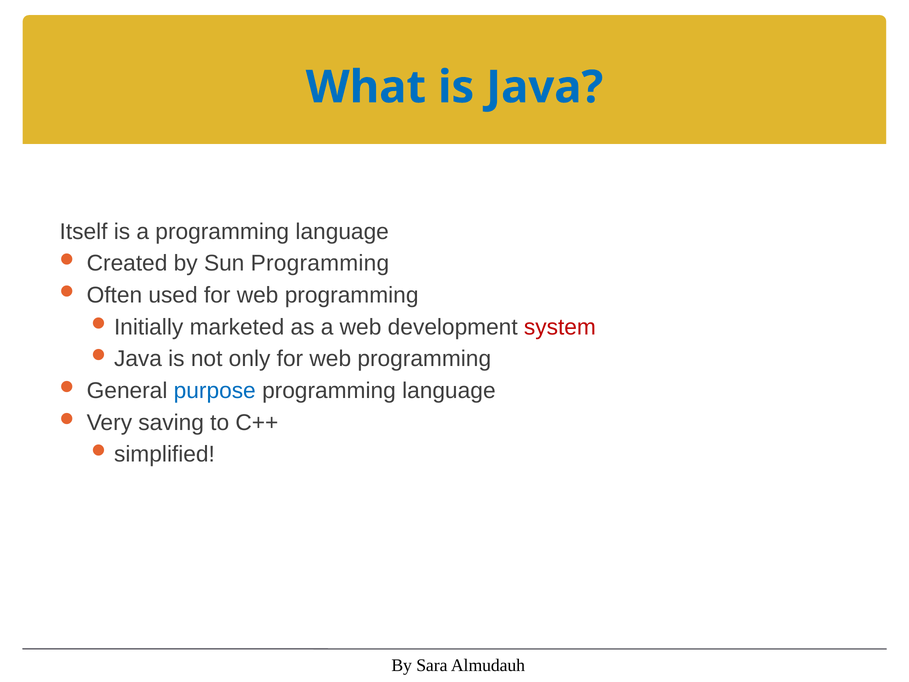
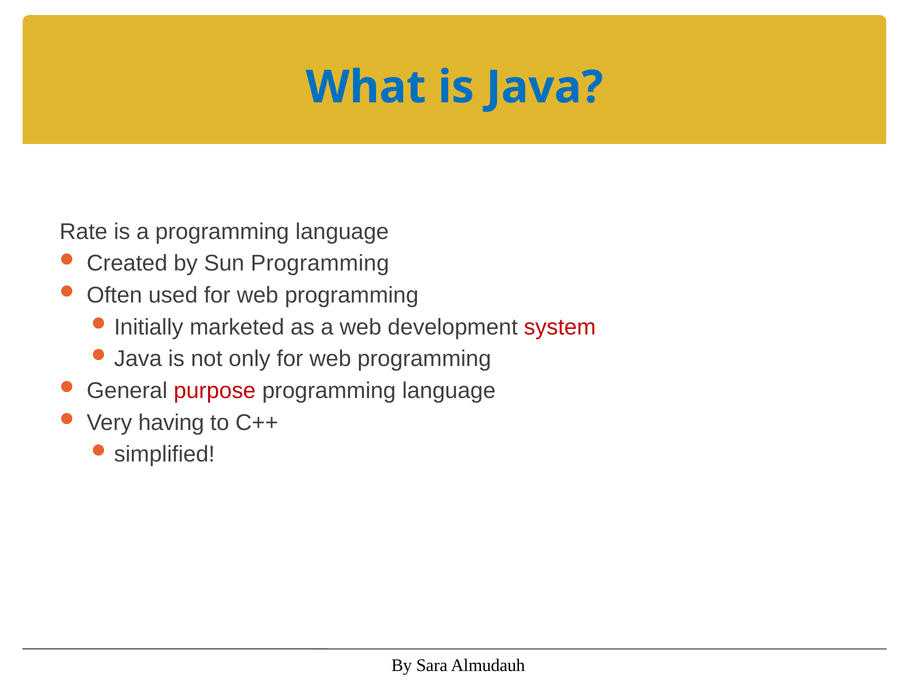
Itself: Itself -> Rate (84, 231)
purpose colour: blue -> red (215, 391)
saving: saving -> having (171, 422)
